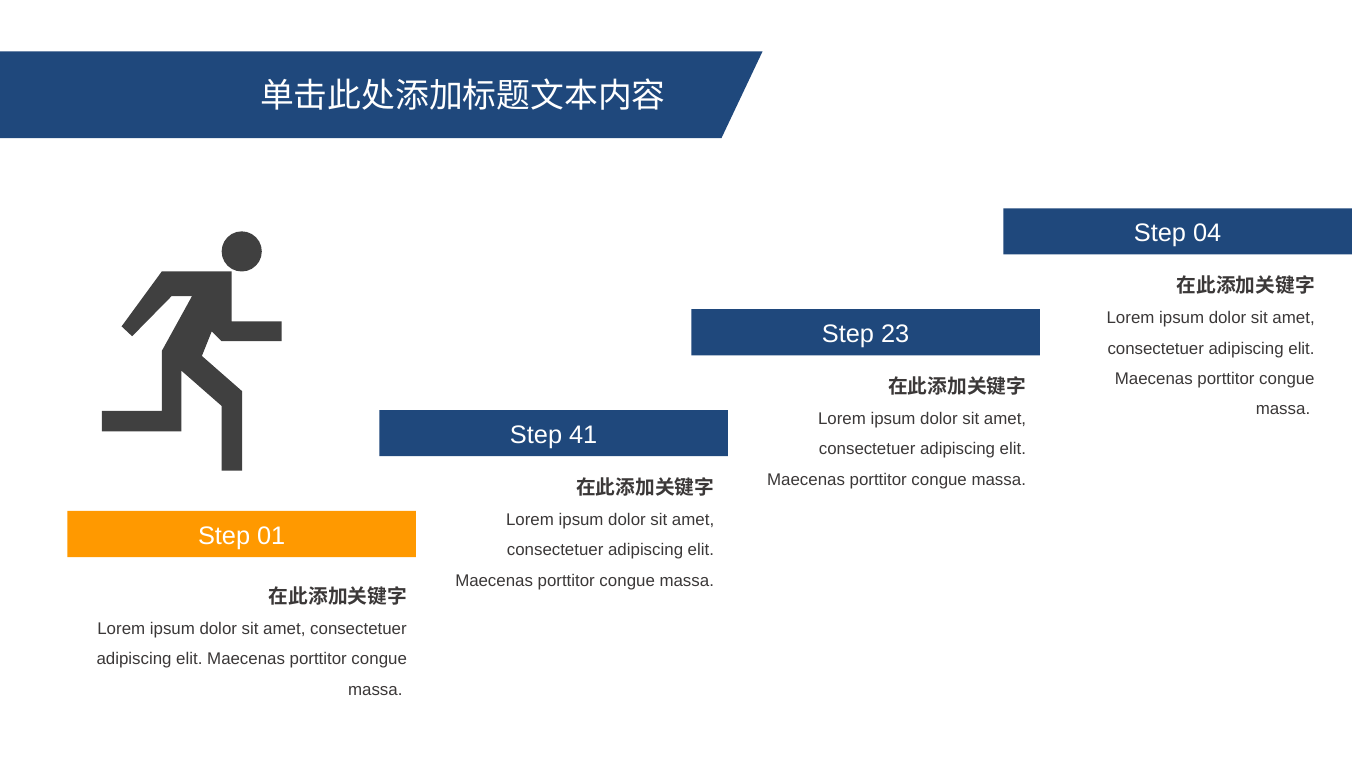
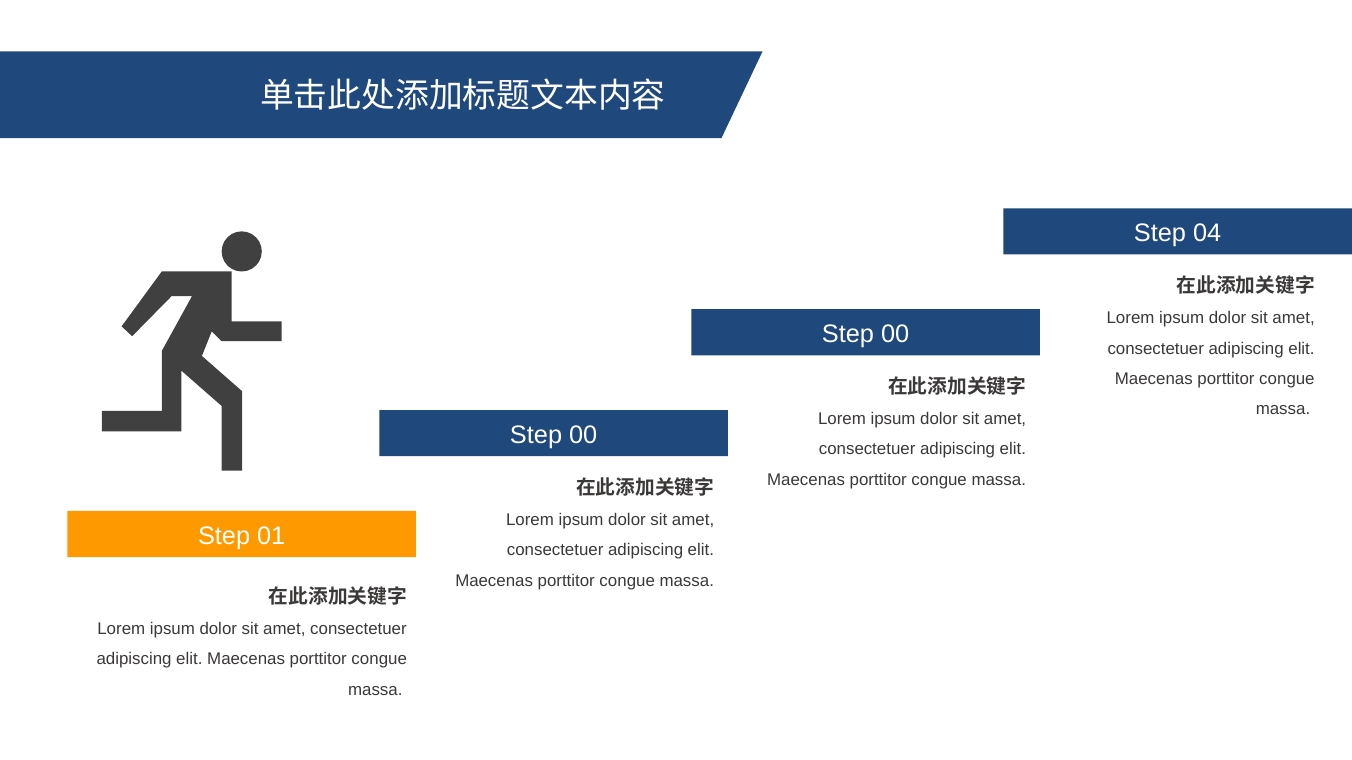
23: 23 -> 00 (895, 334)
41: 41 -> 00 (583, 435)
